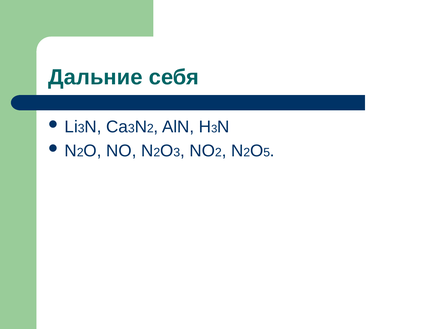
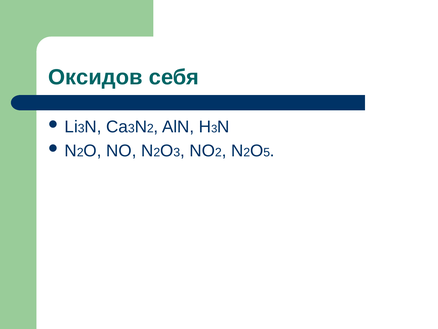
Дальние: Дальние -> Оксидов (95, 77)
